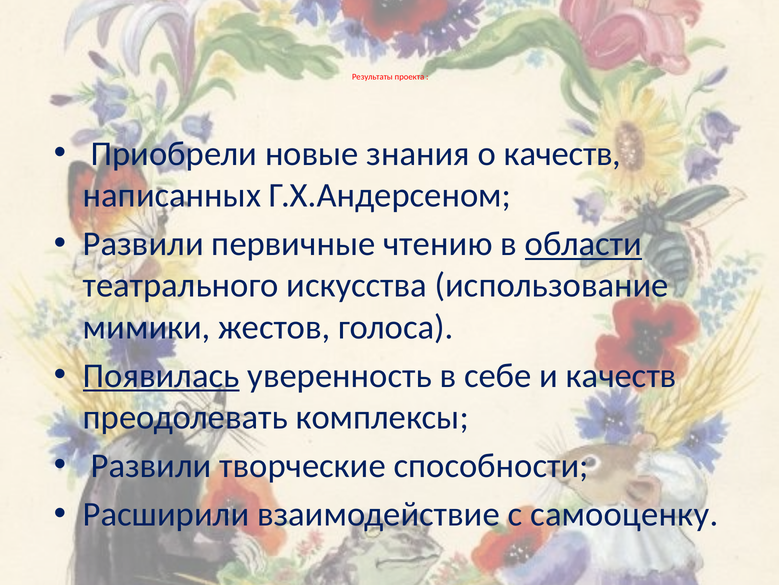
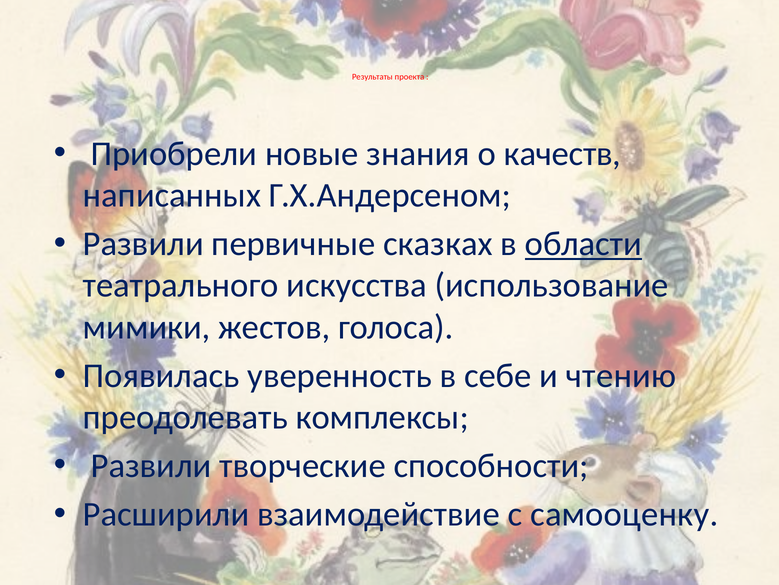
чтению: чтению -> сказках (438, 244)
Появилась underline: present -> none (161, 375)
и качеств: качеств -> чтению (621, 375)
